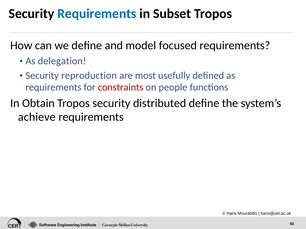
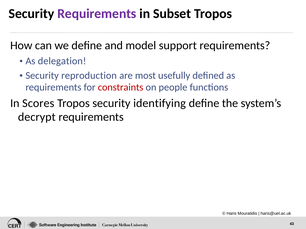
Requirements colour: blue -> purple (97, 14)
focused: focused -> support (178, 46)
Obtain: Obtain -> Scores (38, 103)
distributed: distributed -> identifying (160, 103)
achieve: achieve -> decrypt (37, 117)
